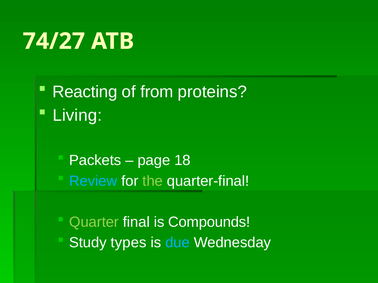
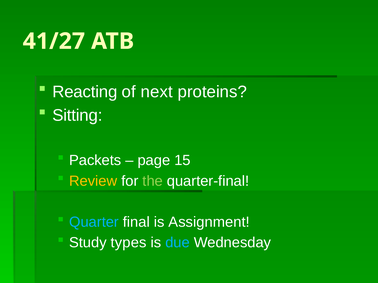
74/27: 74/27 -> 41/27 (54, 41)
from: from -> next (157, 92)
Living: Living -> Sitting (77, 115)
18: 18 -> 15 (182, 161)
Review colour: light blue -> yellow (93, 181)
Quarter colour: light green -> light blue (94, 222)
Compounds: Compounds -> Assignment (209, 222)
